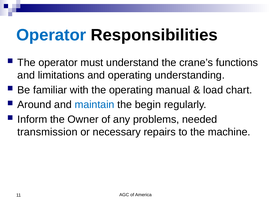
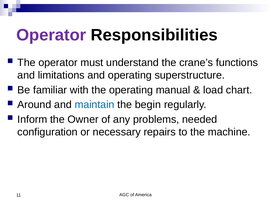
Operator colour: blue -> purple (51, 35)
understanding: understanding -> superstructure (190, 75)
transmission: transmission -> configuration (48, 132)
